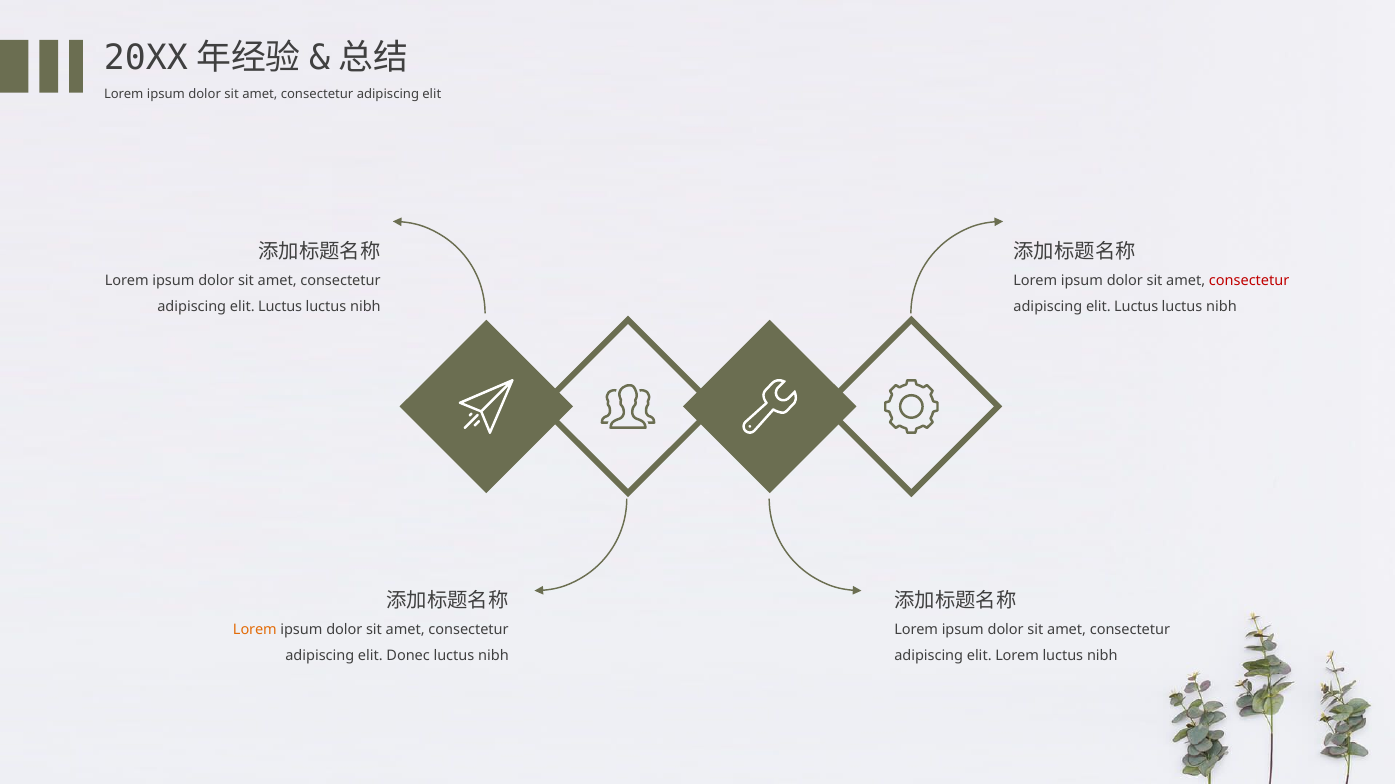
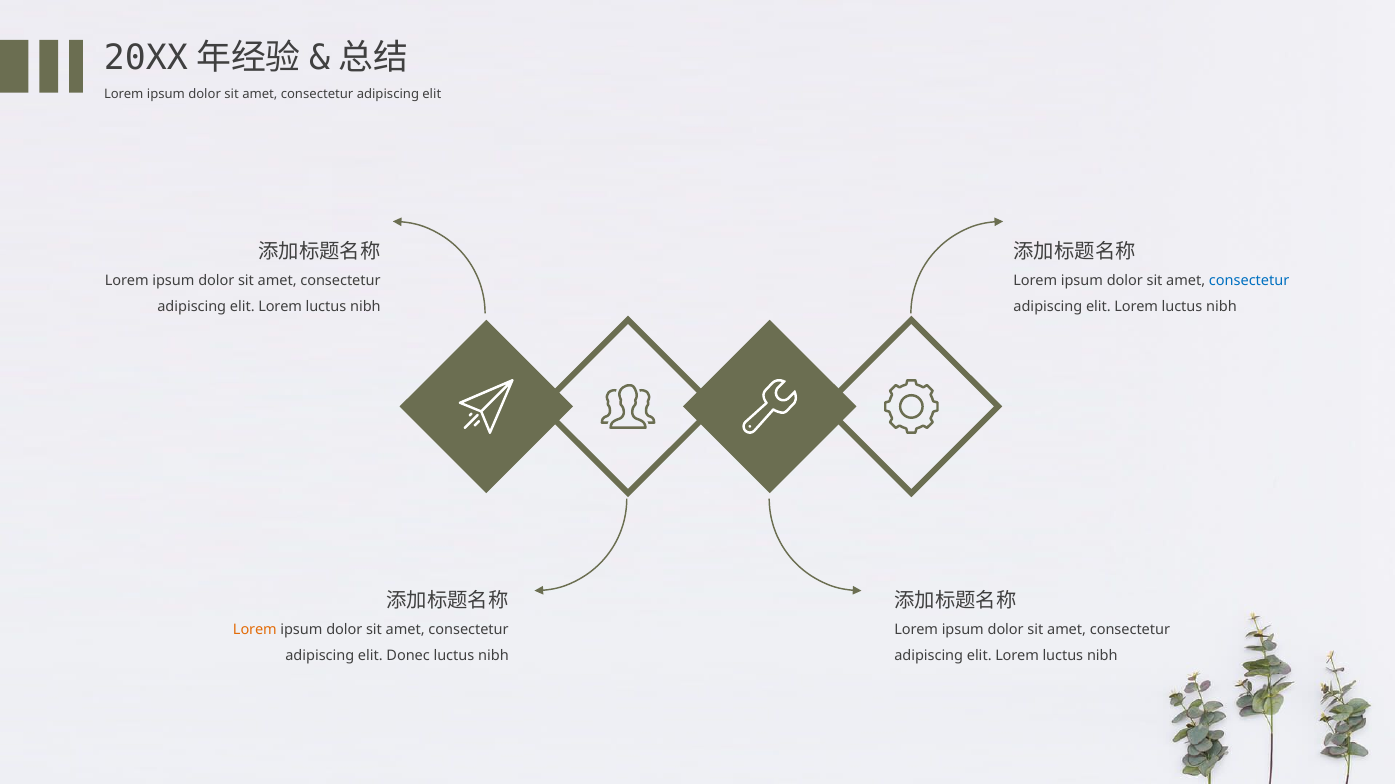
consectetur colour: red -> blue (1249, 281)
Luctus: Luctus -> Lorem (280, 307)
Luctus: Luctus -> Lorem (1136, 307)
